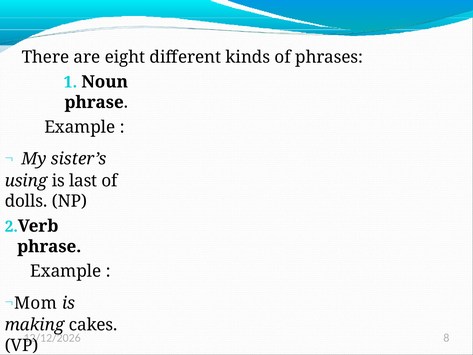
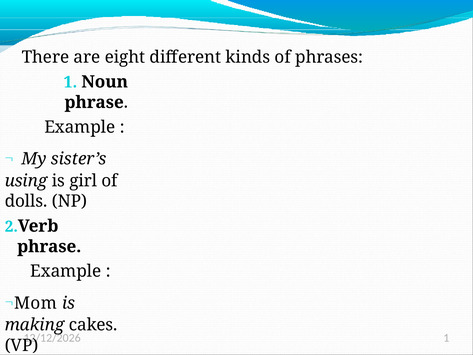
last: last -> girl (83, 181)
8: 8 -> 1 (446, 338)
